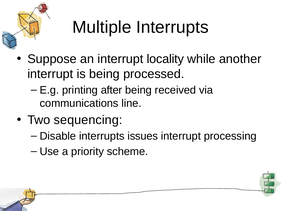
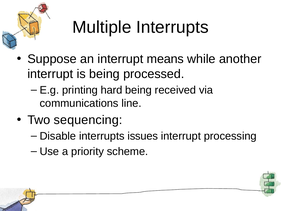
locality: locality -> means (165, 59)
after: after -> hard (112, 90)
